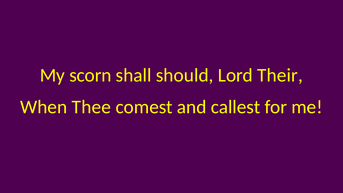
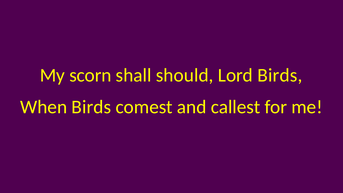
Lord Their: Their -> Birds (280, 75)
When Thee: Thee -> Birds (91, 107)
